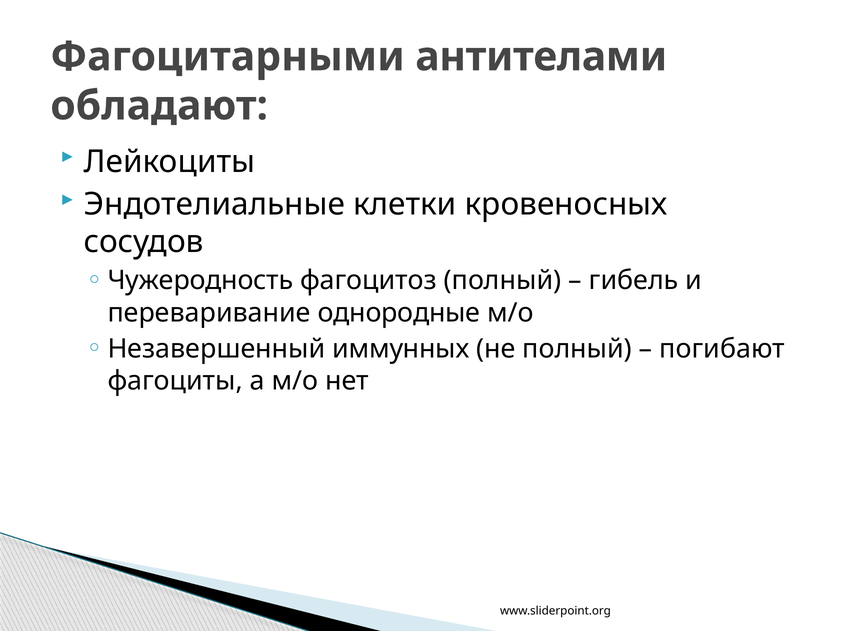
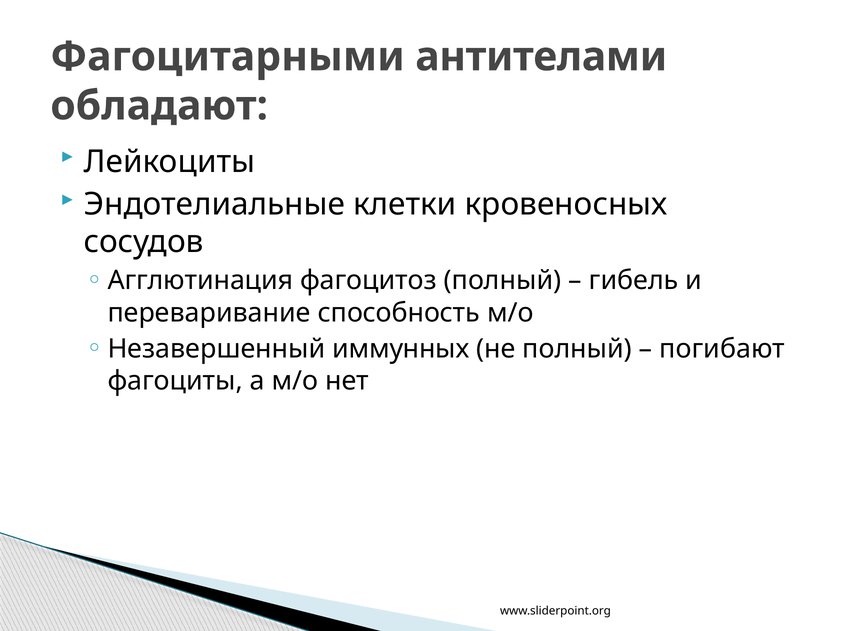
Чужеродность: Чужеродность -> Агглютинация (200, 280)
однородные: однородные -> способность (399, 313)
